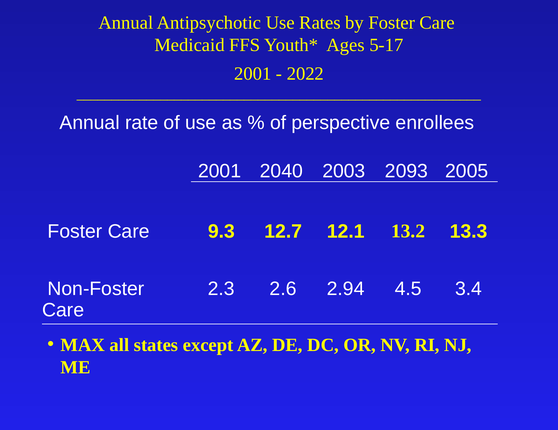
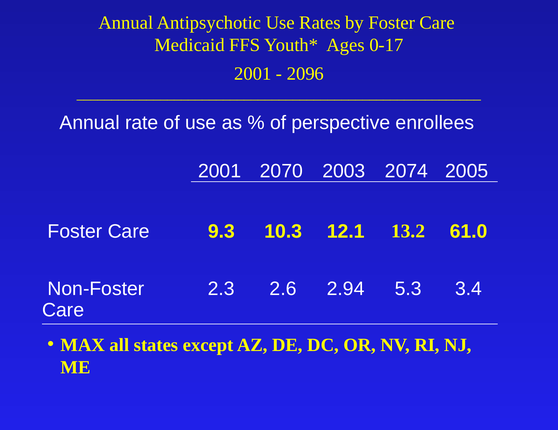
5-17: 5-17 -> 0-17 (386, 45)
2022: 2022 -> 2096 (305, 74)
2040: 2040 -> 2070 (281, 171)
2093: 2093 -> 2074 (406, 171)
12.7: 12.7 -> 10.3 (283, 231)
13.3: 13.3 -> 61.0 (469, 231)
4.5: 4.5 -> 5.3 (408, 288)
